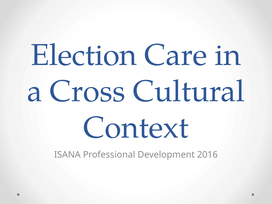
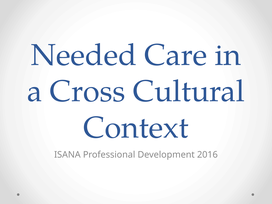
Election: Election -> Needed (84, 55)
